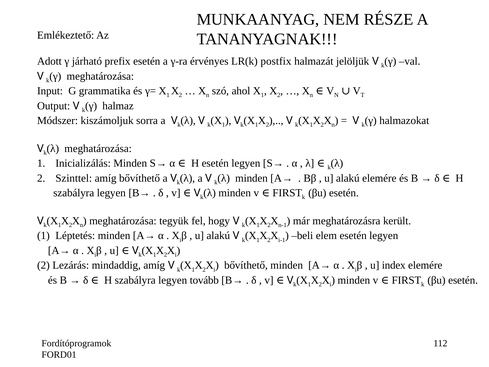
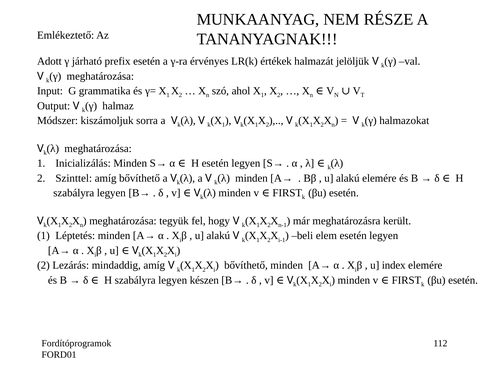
postfix: postfix -> értékek (276, 61)
tovább: tovább -> készen (204, 280)
